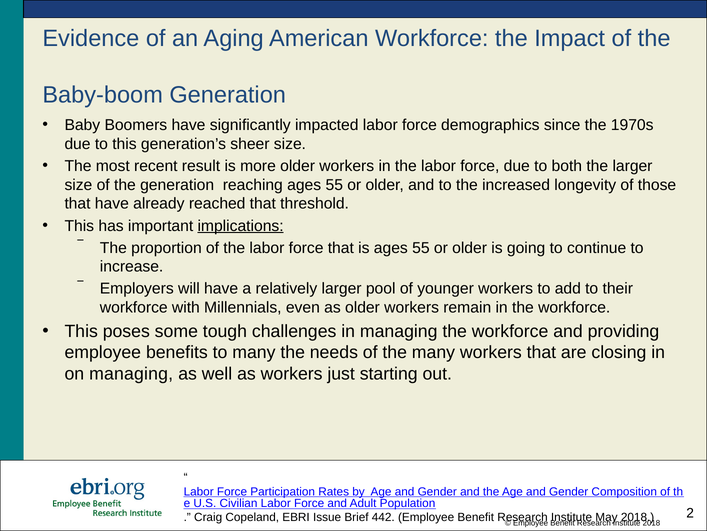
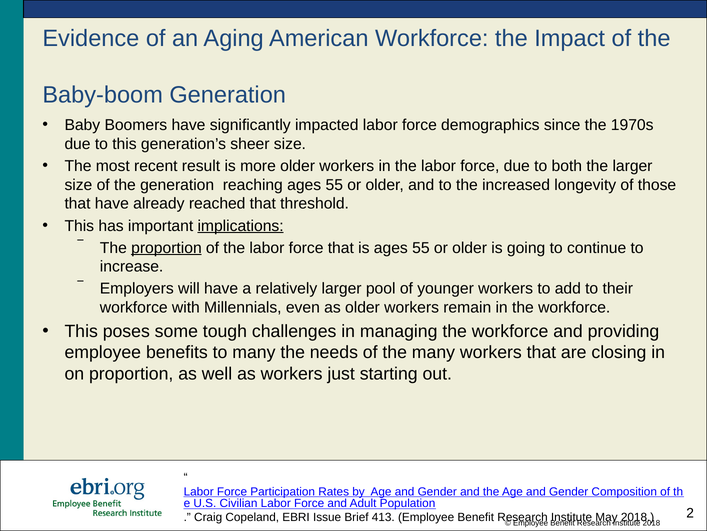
proportion underline: none -> present (166, 248)
on managing: managing -> proportion (131, 373)
442: 442 -> 413 (383, 517)
